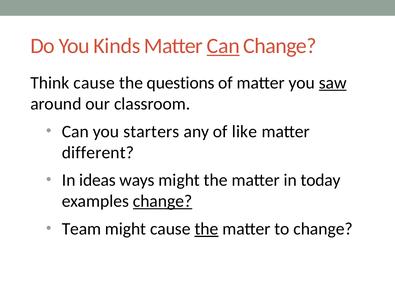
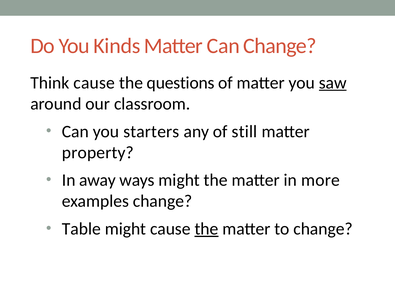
Can underline: present -> none (223, 46)
like: like -> still (244, 132)
different: different -> property (98, 153)
ideas: ideas -> away (97, 180)
today: today -> more (320, 180)
change underline: present -> none (163, 201)
Team: Team -> Table (81, 229)
